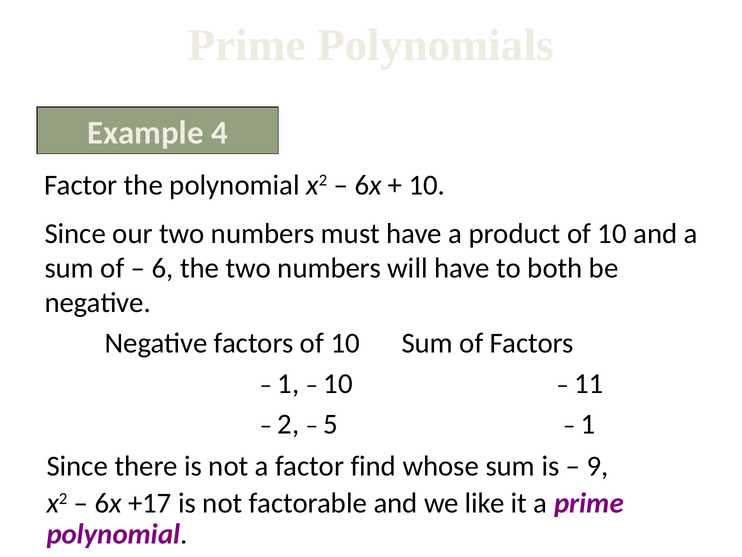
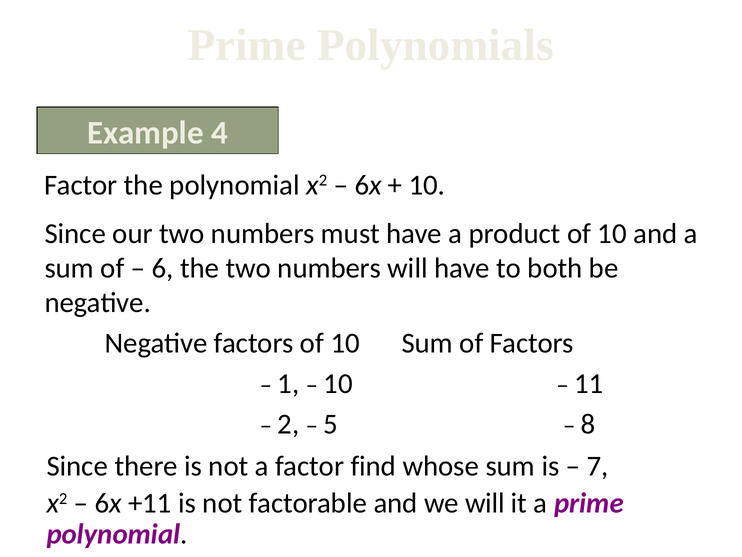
1: 1 -> 8 (588, 424)
9: 9 -> 7 (598, 466)
+17: +17 -> +11 (150, 503)
we like: like -> will (485, 503)
